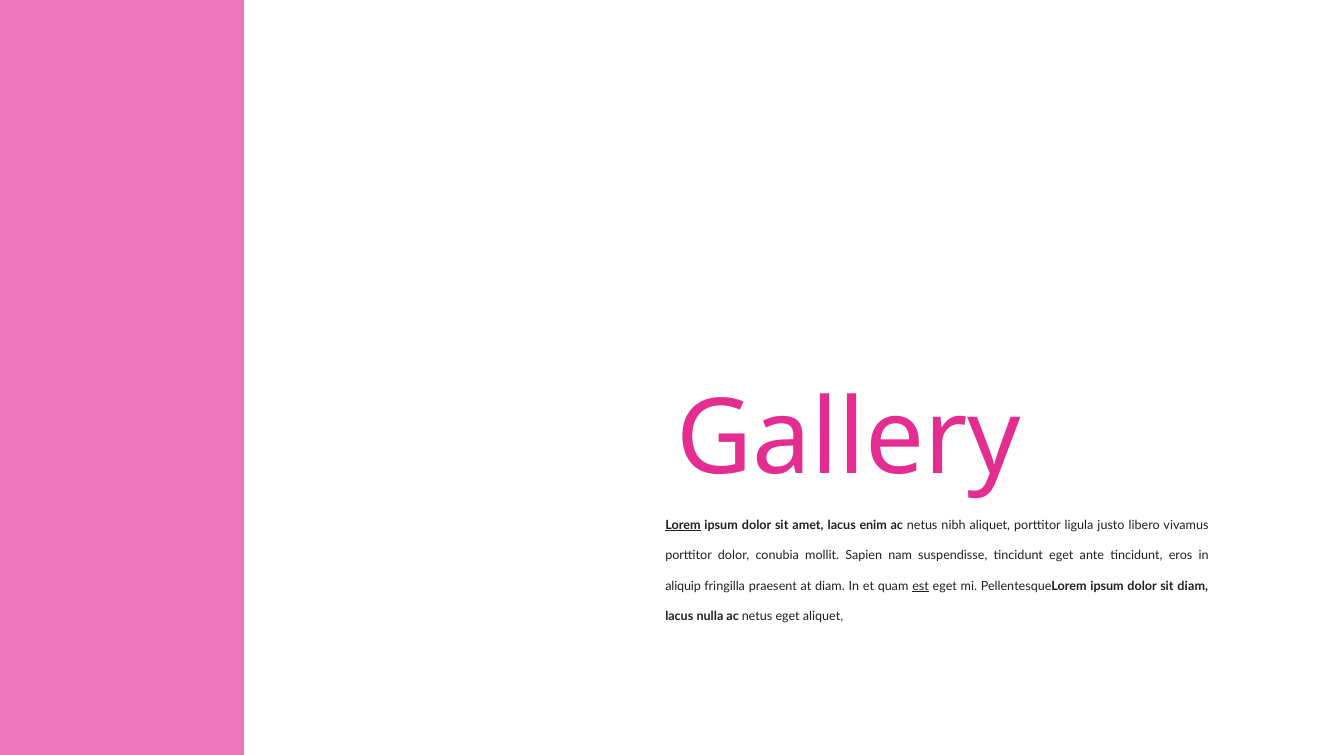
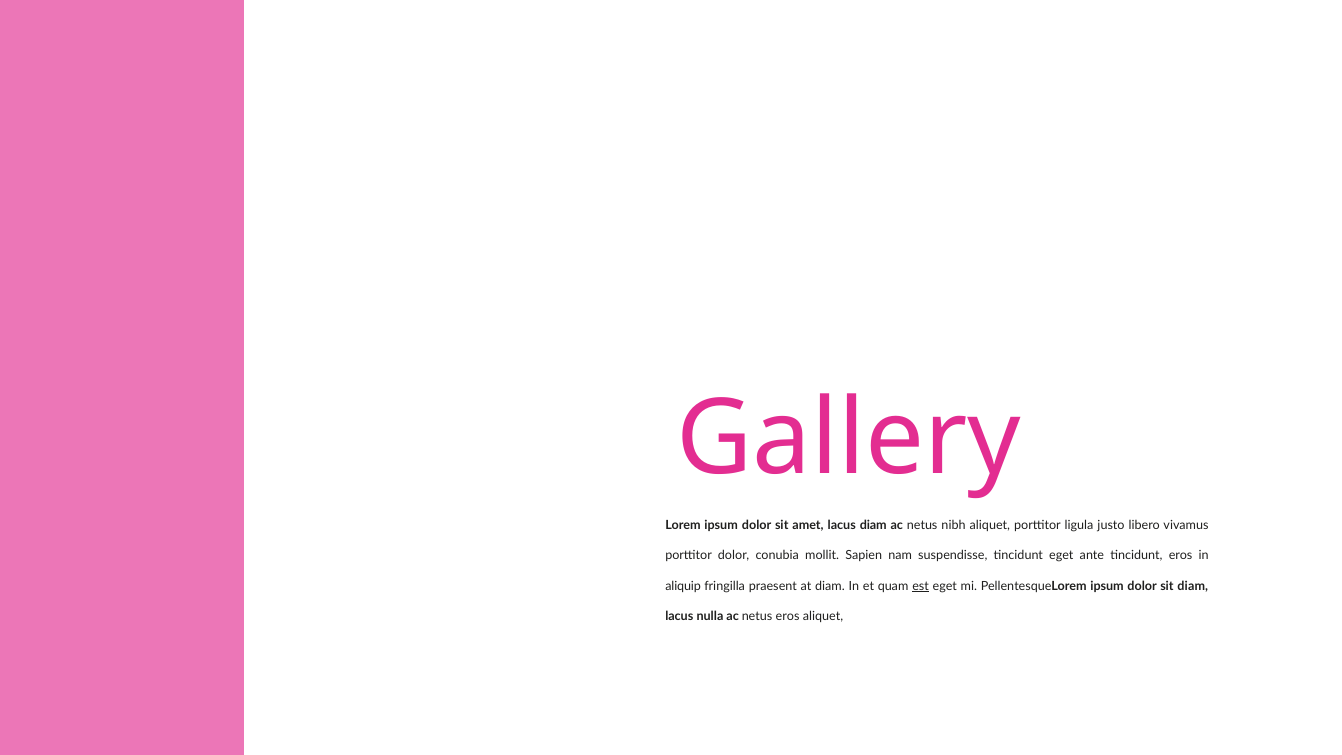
Lorem underline: present -> none (683, 525)
lacus enim: enim -> diam (873, 525)
netus eget: eget -> eros (788, 616)
